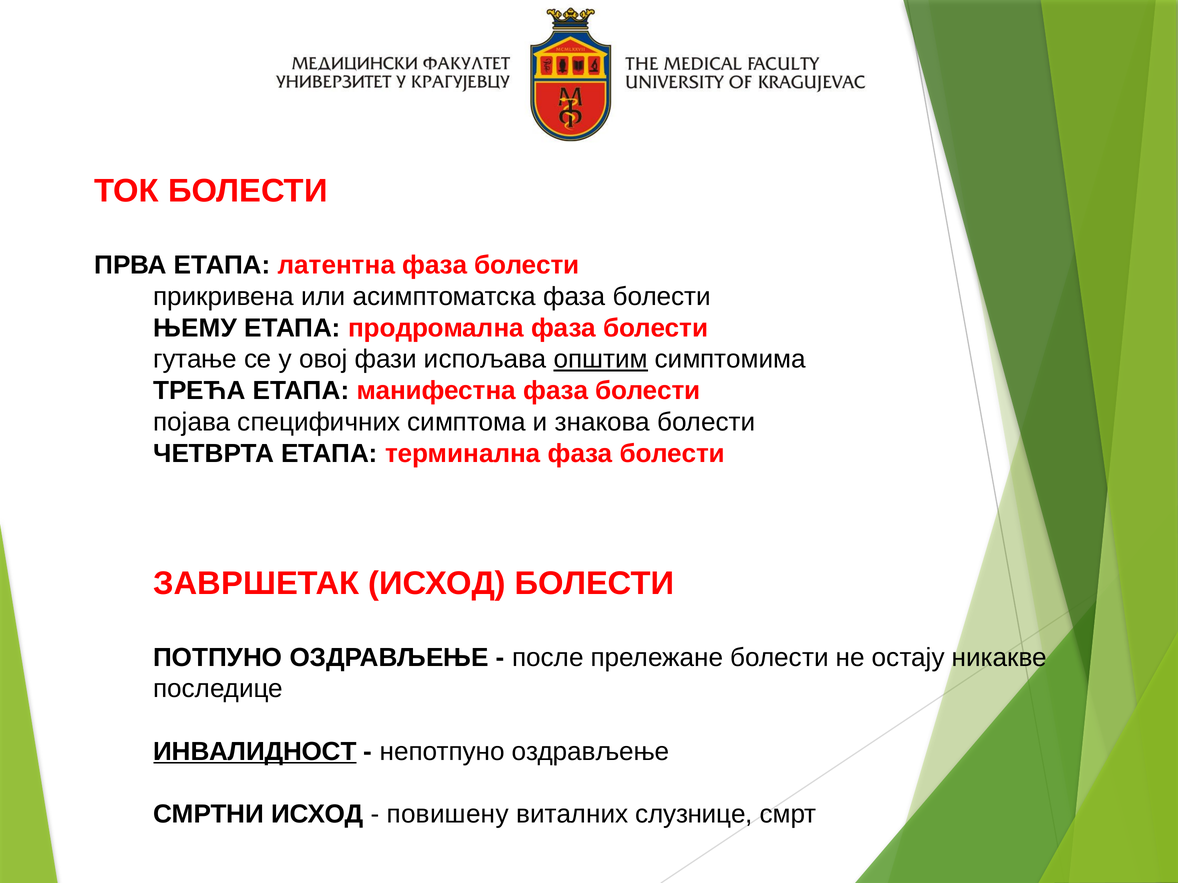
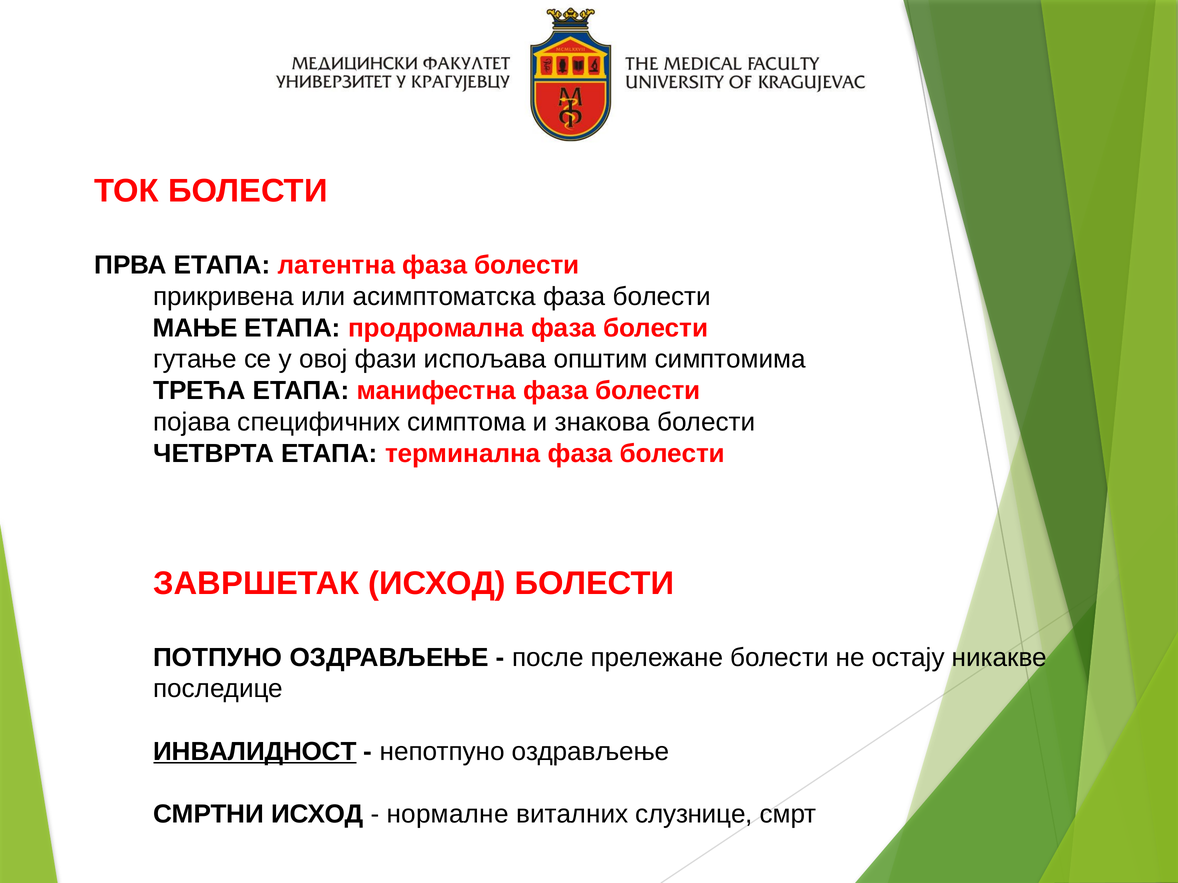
ЊЕМУ: ЊЕМУ -> МАЊЕ (195, 328)
општим underline: present -> none (601, 359)
повишену: повишену -> нормалне (448, 815)
